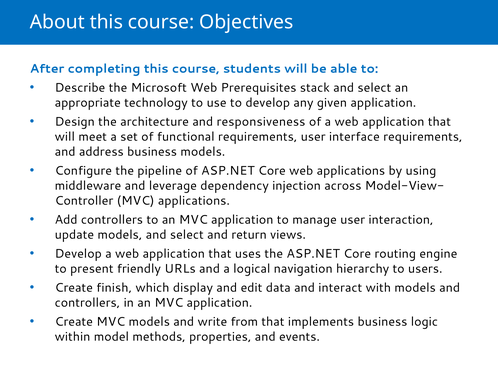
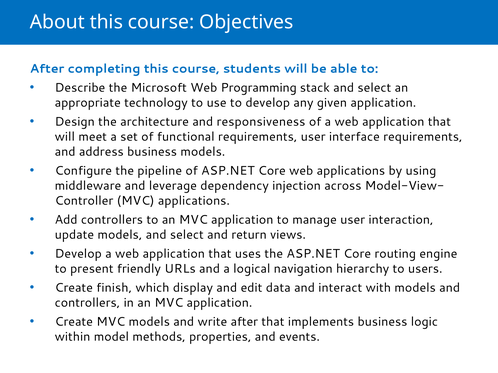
Prerequisites: Prerequisites -> Programming (259, 88)
write from: from -> after (244, 322)
